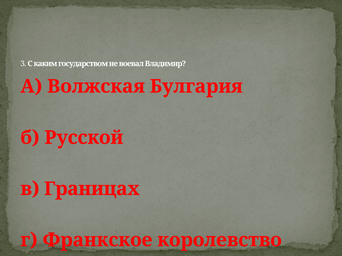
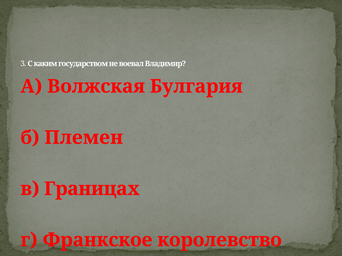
Русской: Русской -> Племен (84, 138)
